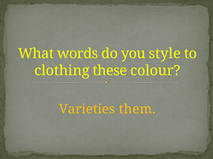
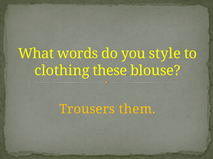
colour: colour -> blouse (155, 71)
Varieties: Varieties -> Trousers (87, 110)
